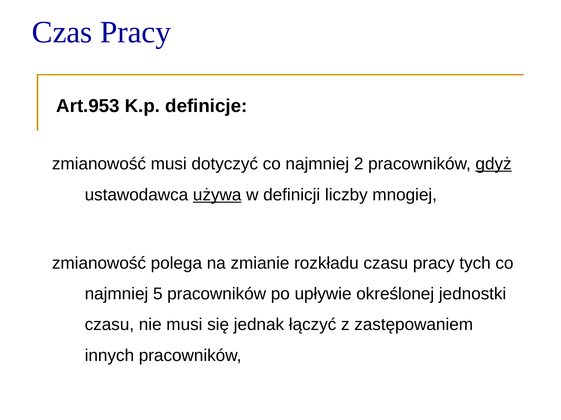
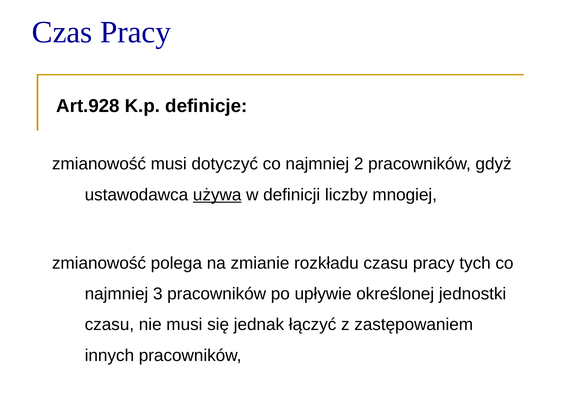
Art.953: Art.953 -> Art.928 (88, 106)
gdyż underline: present -> none (494, 164)
5: 5 -> 3 (158, 294)
